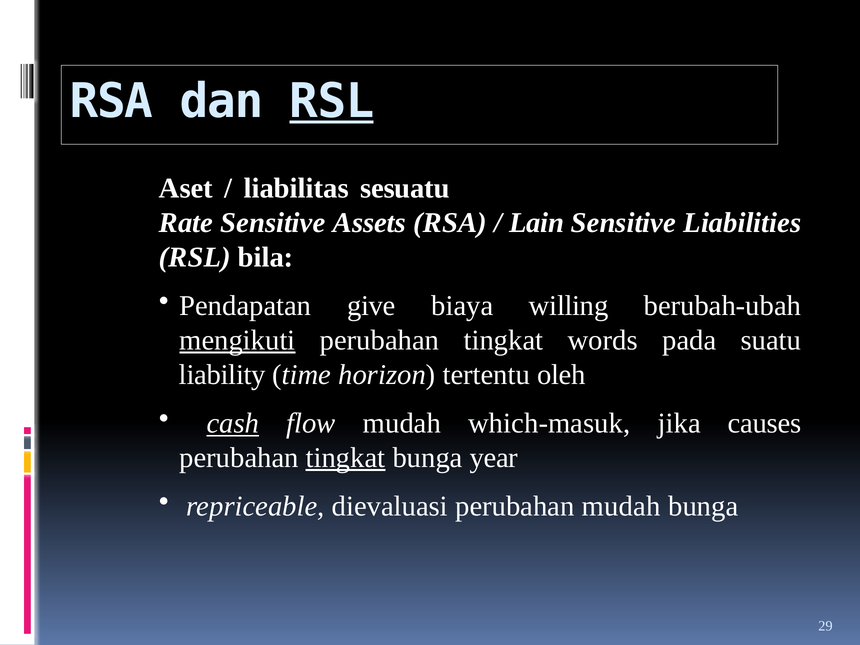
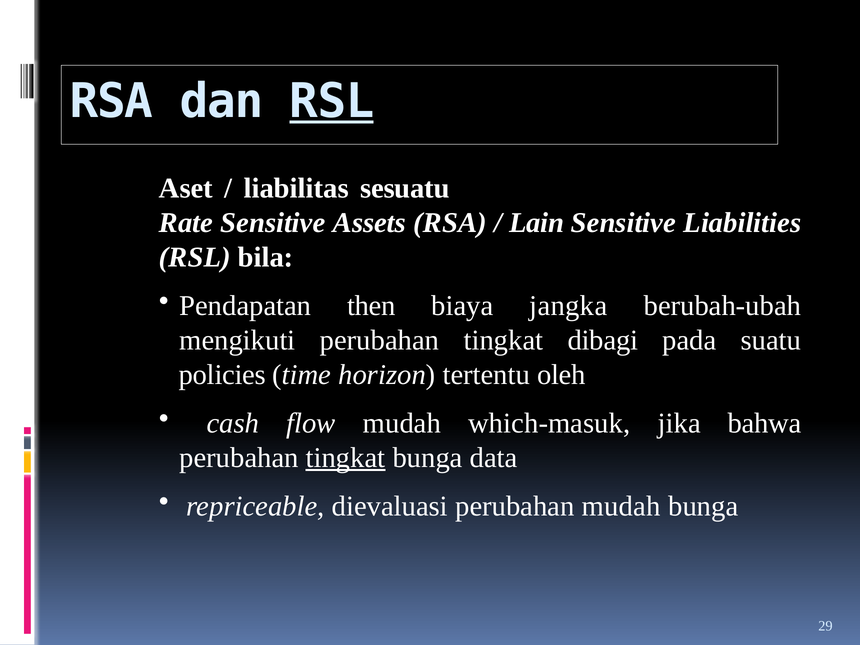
give: give -> then (371, 306)
willing: willing -> jangka (568, 306)
mengikuti underline: present -> none (237, 340)
words: words -> dibagi (603, 340)
liability: liability -> policies (222, 375)
cash underline: present -> none (233, 423)
causes: causes -> bahwa (765, 423)
year: year -> data (494, 458)
